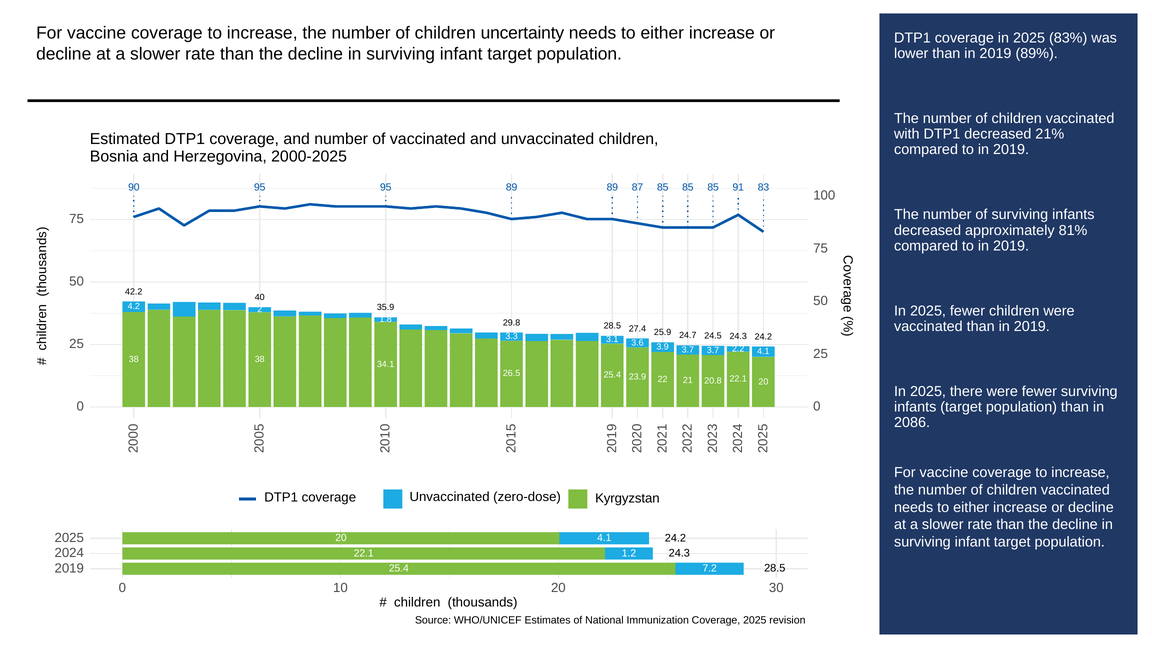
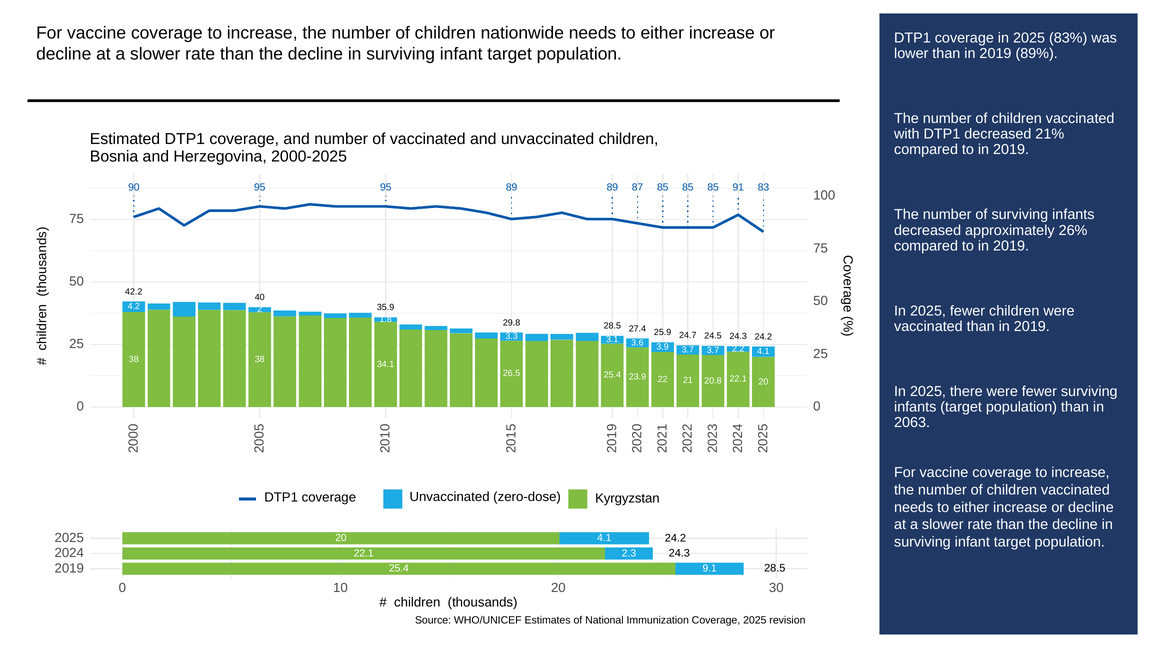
uncertainty: uncertainty -> nationwide (522, 33)
81%: 81% -> 26% (1073, 230)
2086: 2086 -> 2063 (912, 423)
1.2: 1.2 -> 2.3 (629, 553)
7.2: 7.2 -> 9.1 (710, 568)
